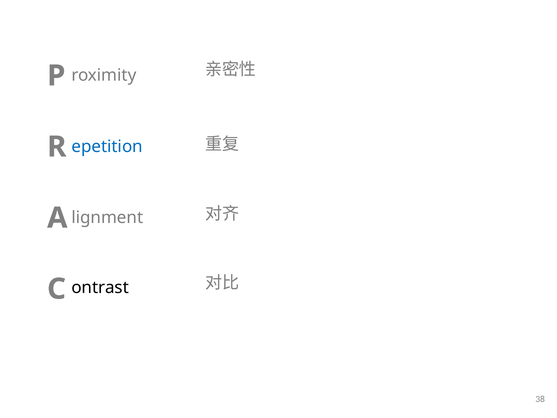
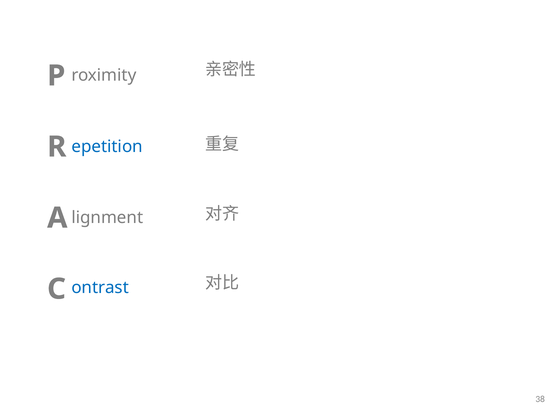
ontrast colour: black -> blue (100, 287)
